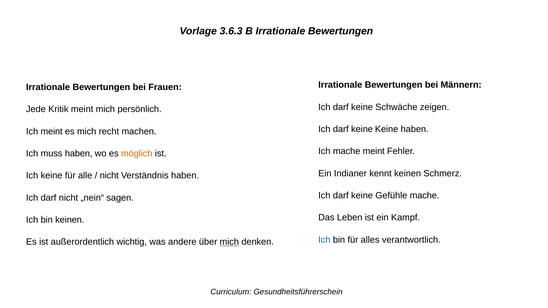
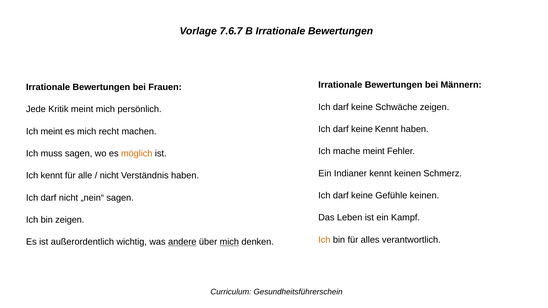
3.6.3: 3.6.3 -> 7.6.7 (231, 31)
keine Keine: Keine -> Kennt (387, 129)
muss haben: haben -> sagen (79, 154)
Ich keine: keine -> kennt (52, 176)
Gefühle mache: mache -> keinen (425, 196)
bin keinen: keinen -> zeigen (70, 220)
Ich colour: blue -> orange (324, 240)
andere underline: none -> present (182, 242)
